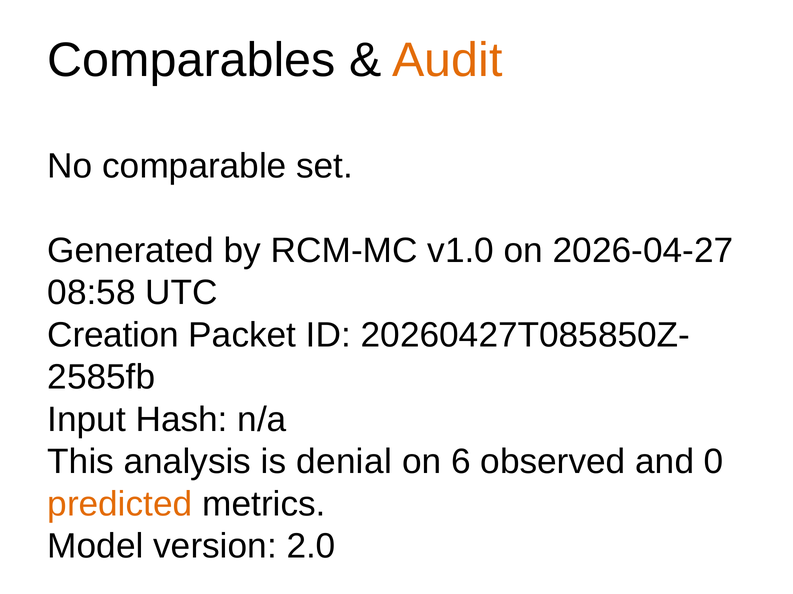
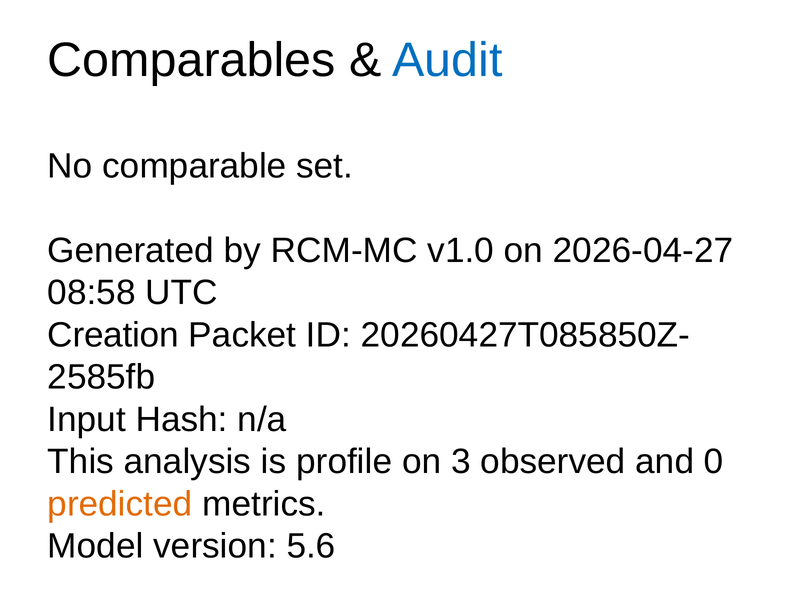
Audit colour: orange -> blue (447, 60)
denial: denial -> profile (344, 462)
6: 6 -> 3 (461, 462)
2.0: 2.0 -> 5.6 (311, 547)
